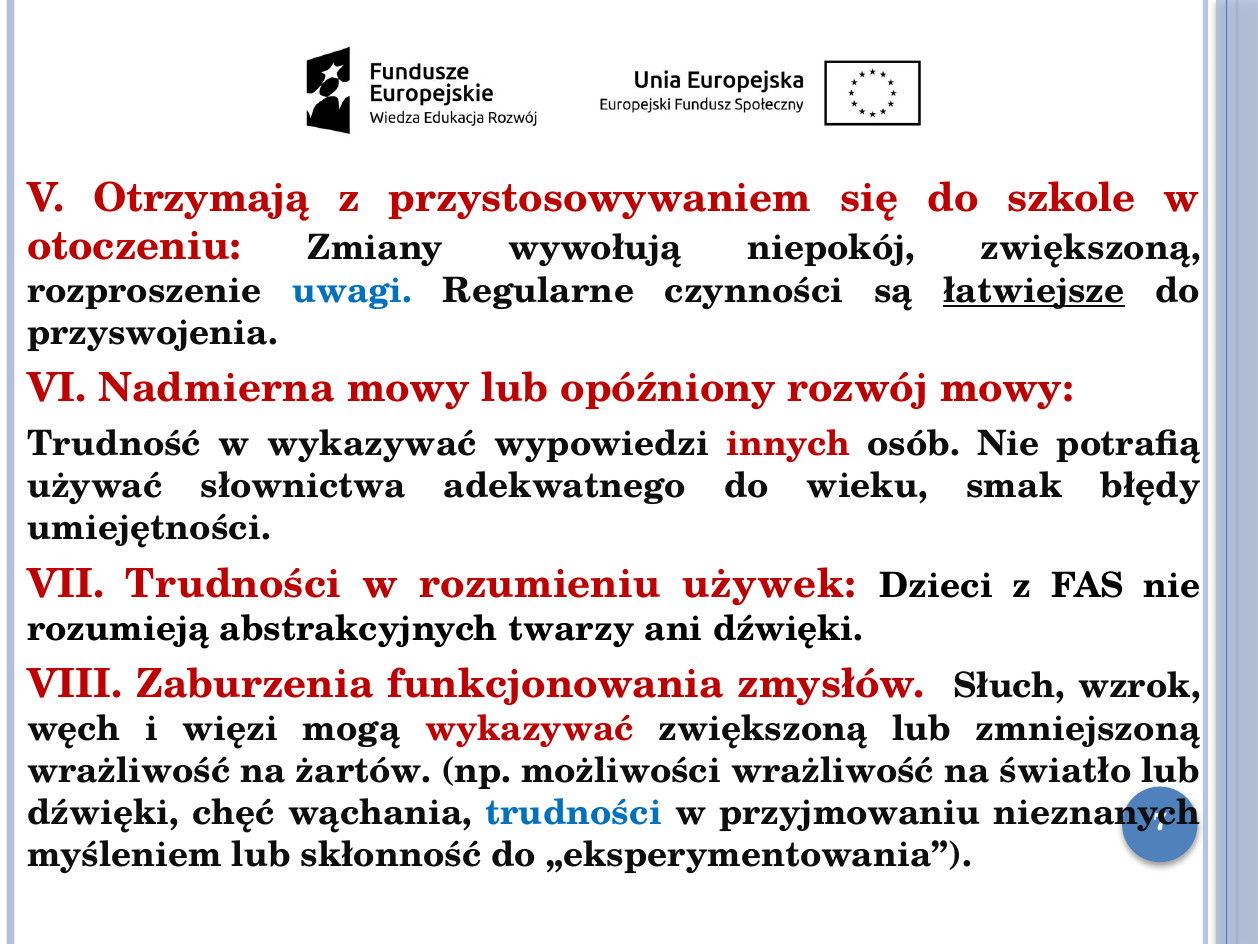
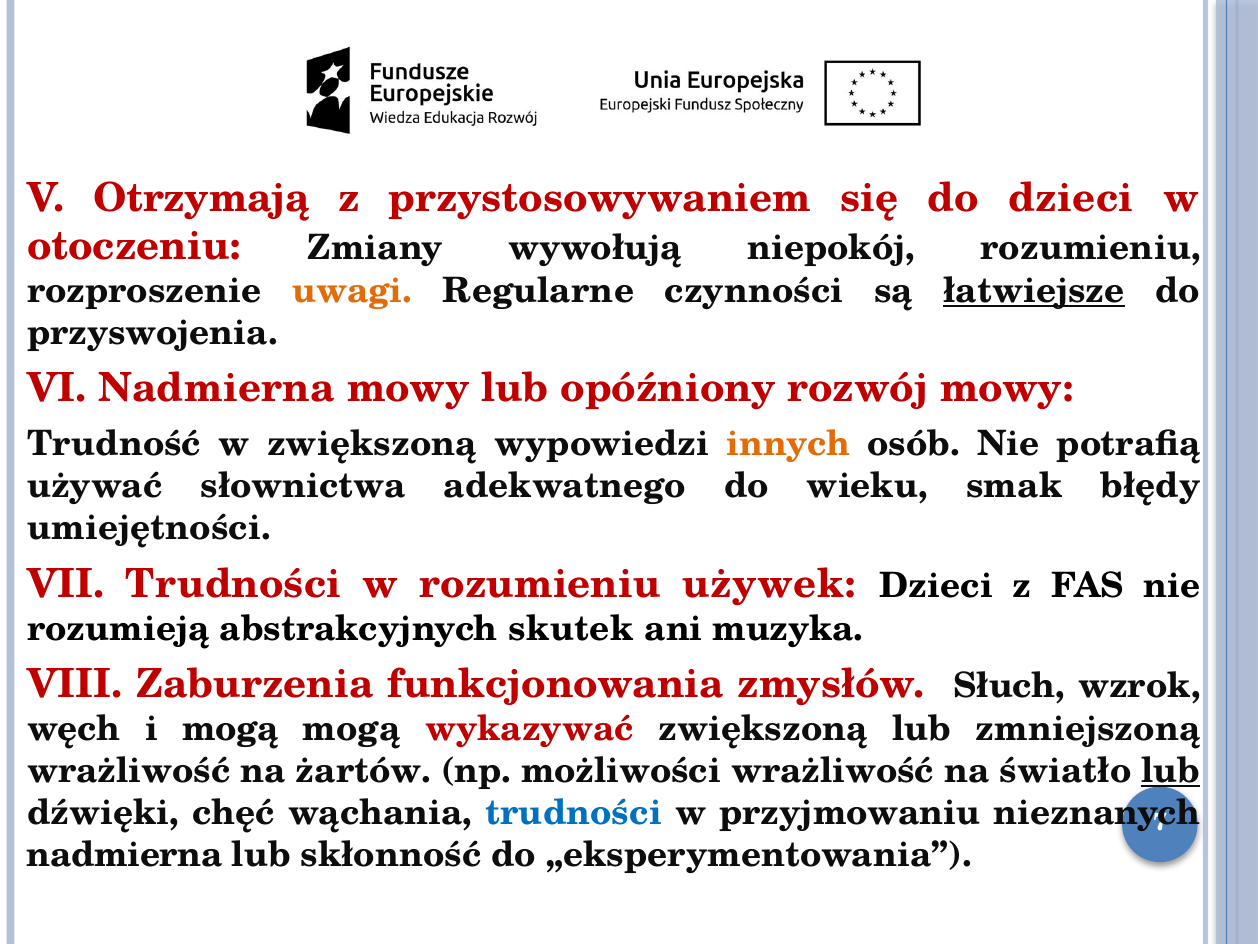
do szkole: szkole -> dzieci (1071, 198)
niepokój zwiększoną: zwiększoną -> rozumieniu (1091, 248)
uwagi colour: blue -> orange (352, 291)
w wykazywać: wykazywać -> zwiększoną (372, 444)
innych colour: red -> orange (789, 444)
twarzy: twarzy -> skutek (571, 628)
ani dźwięki: dźwięki -> muzyka (788, 628)
i więzi: więzi -> mogą (231, 729)
lub underline: none -> present (1171, 771)
myśleniem: myśleniem -> nadmierna (125, 855)
